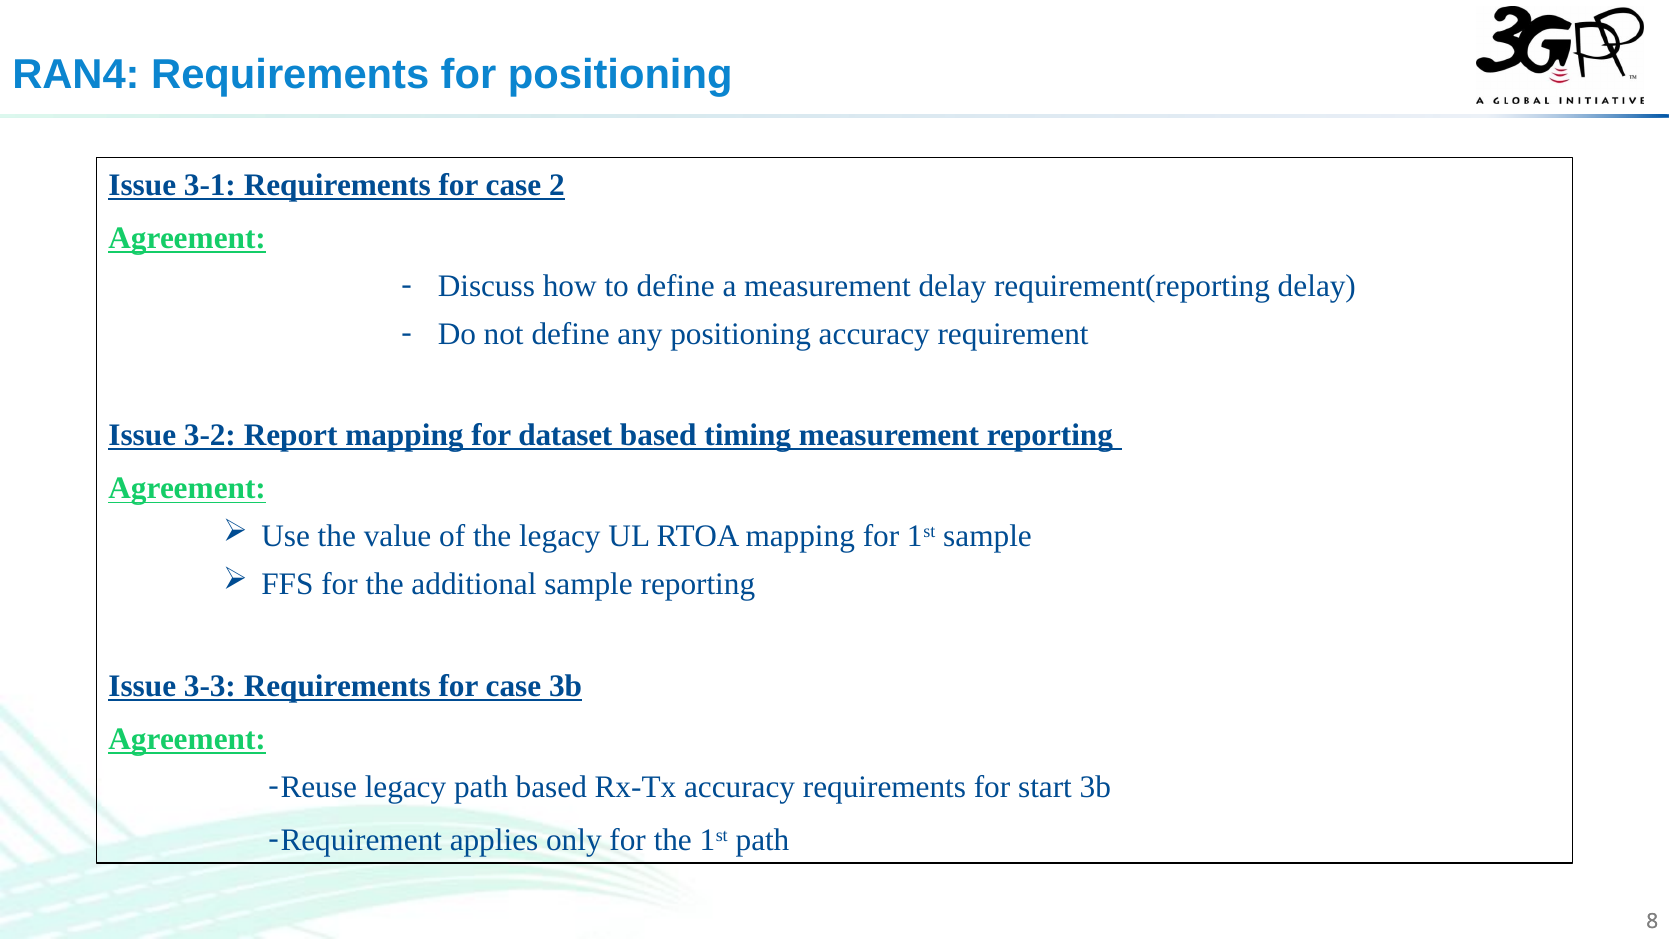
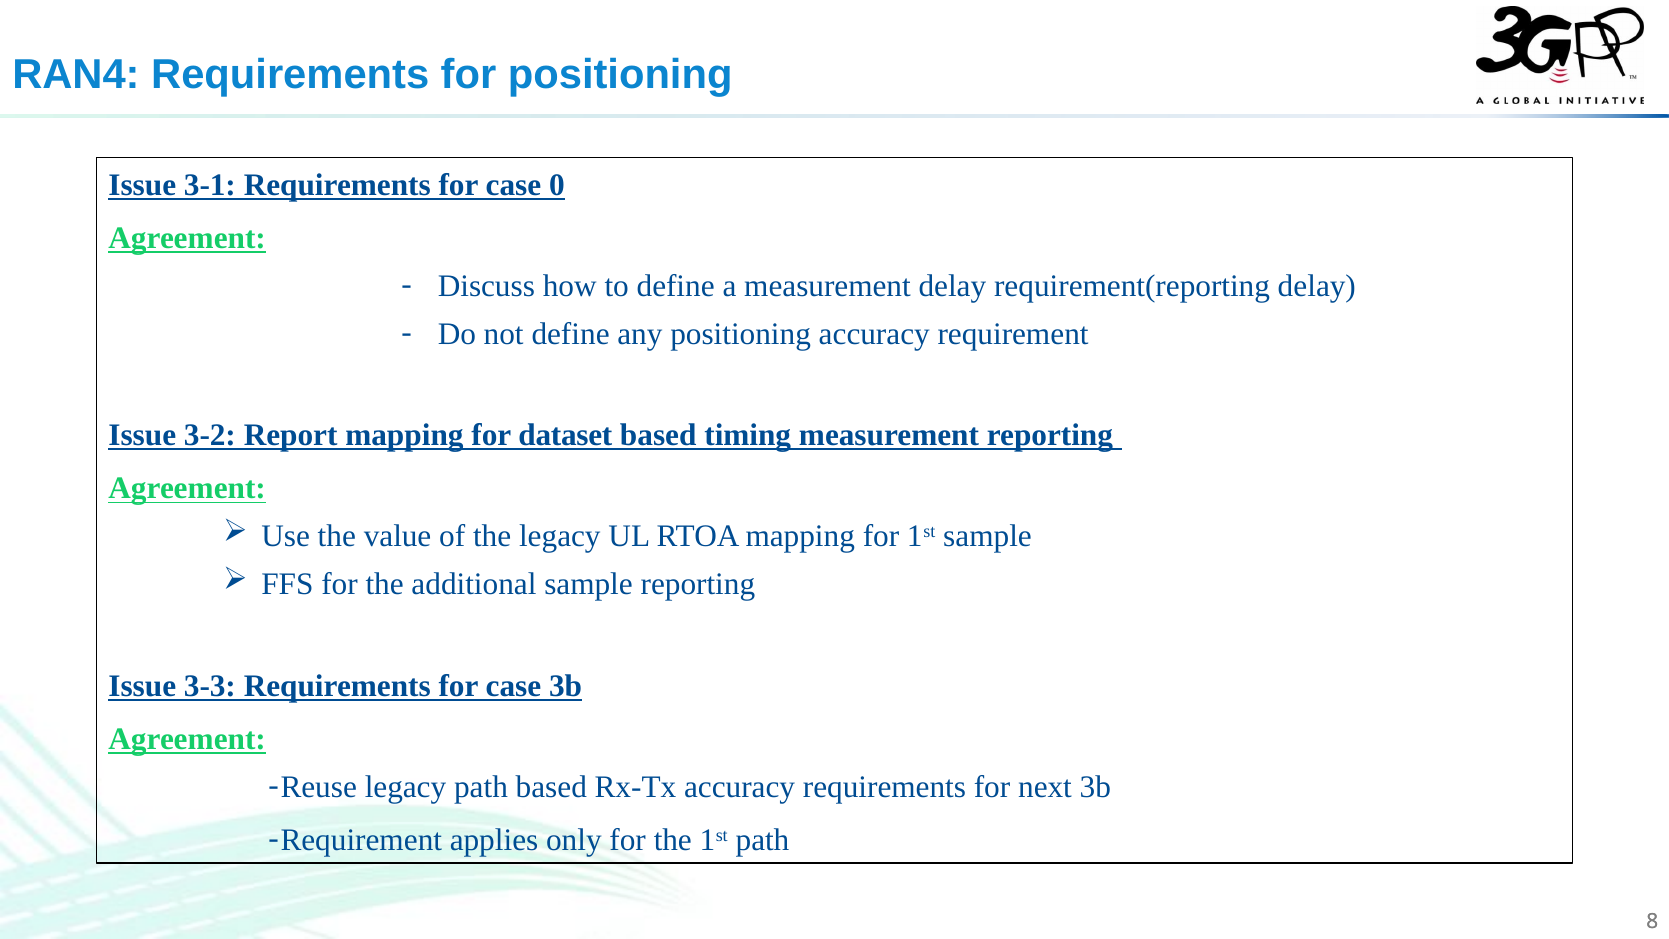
2: 2 -> 0 (557, 185)
start: start -> next (1045, 787)
